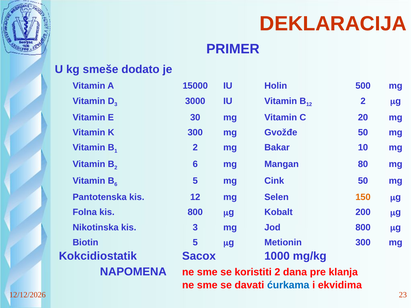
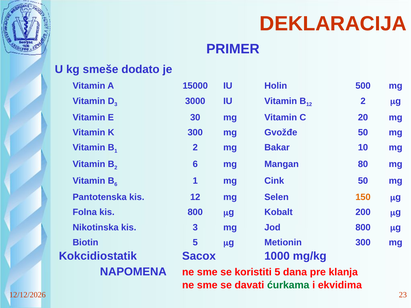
6 5: 5 -> 1 (195, 181)
koristiti 2: 2 -> 5 (277, 272)
ćurkama colour: blue -> green (288, 285)
